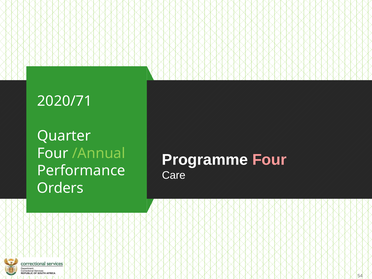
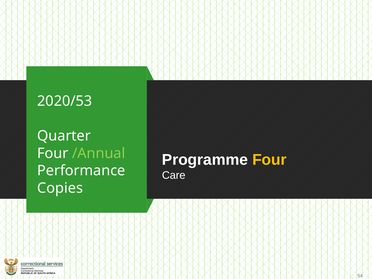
2020/71: 2020/71 -> 2020/53 (65, 101)
Four colour: pink -> yellow (269, 160)
Orders: Orders -> Copies (60, 188)
